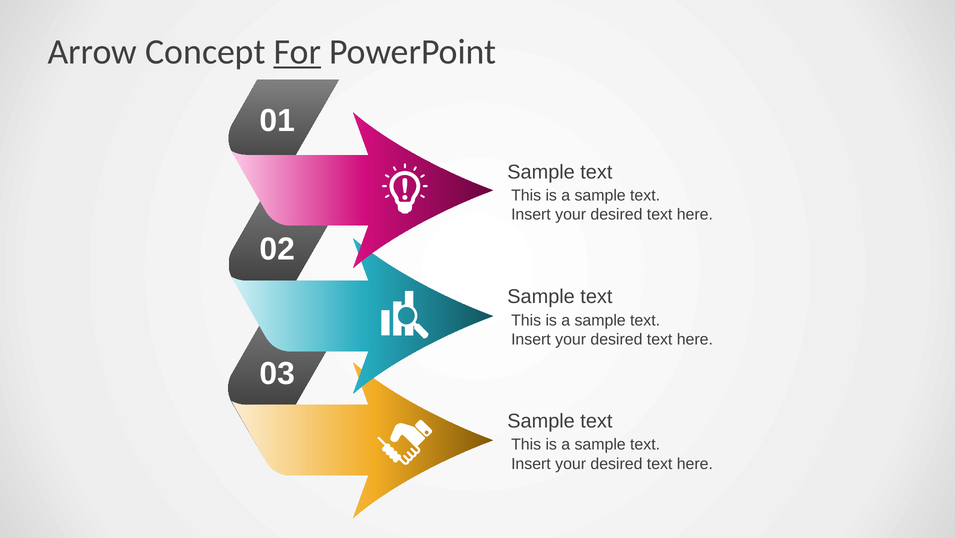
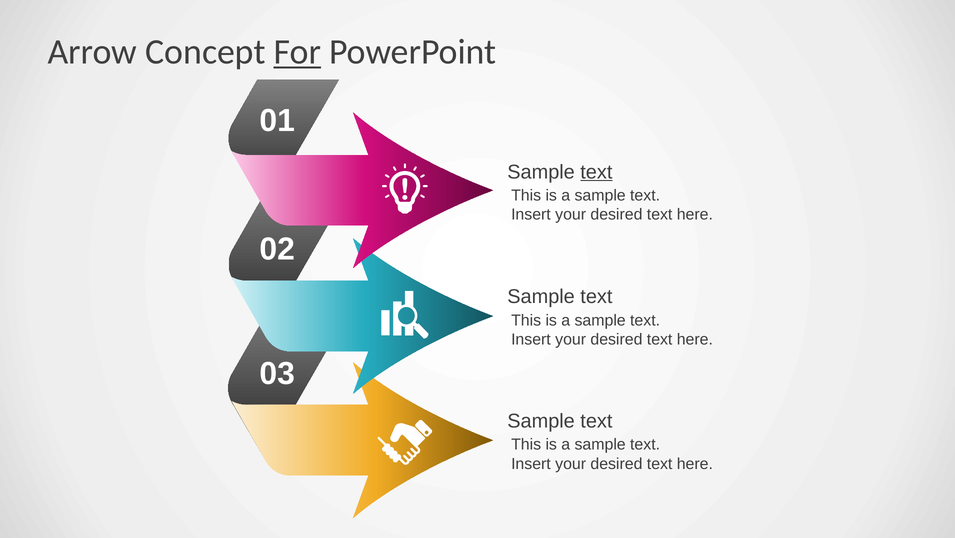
text underline: none -> present (596, 172)
